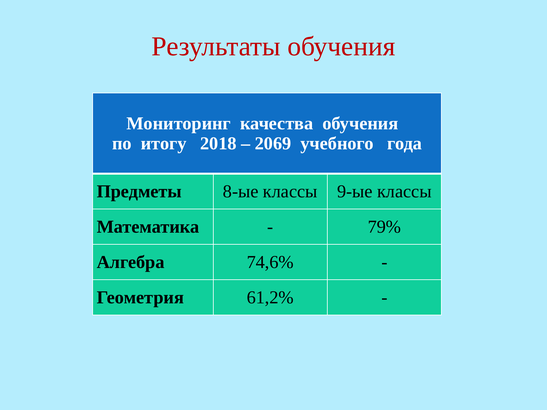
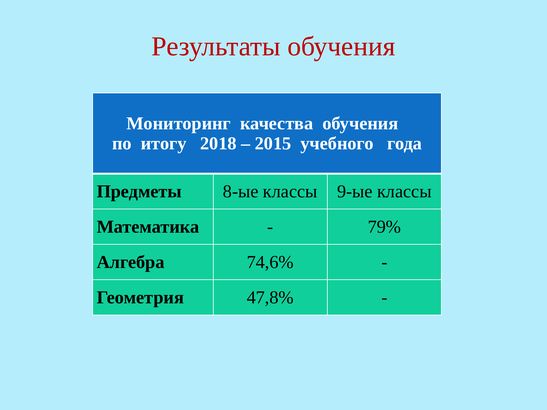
2069: 2069 -> 2015 (273, 144)
61,2%: 61,2% -> 47,8% (270, 298)
